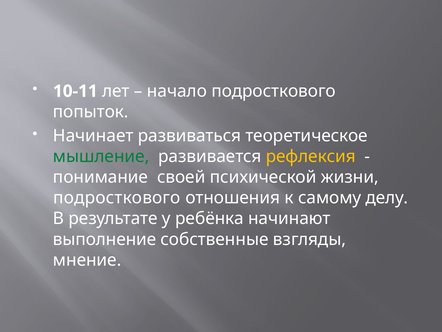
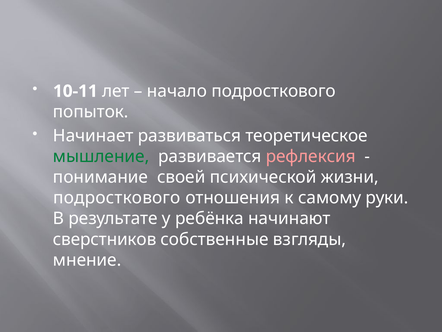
рефлексия colour: yellow -> pink (311, 156)
делу: делу -> руки (387, 198)
выполнение: выполнение -> сверстников (105, 239)
